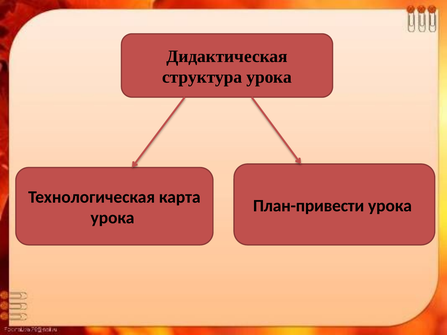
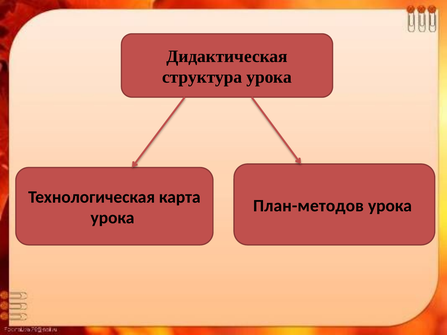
План-привести: План-привести -> План-методов (308, 206)
